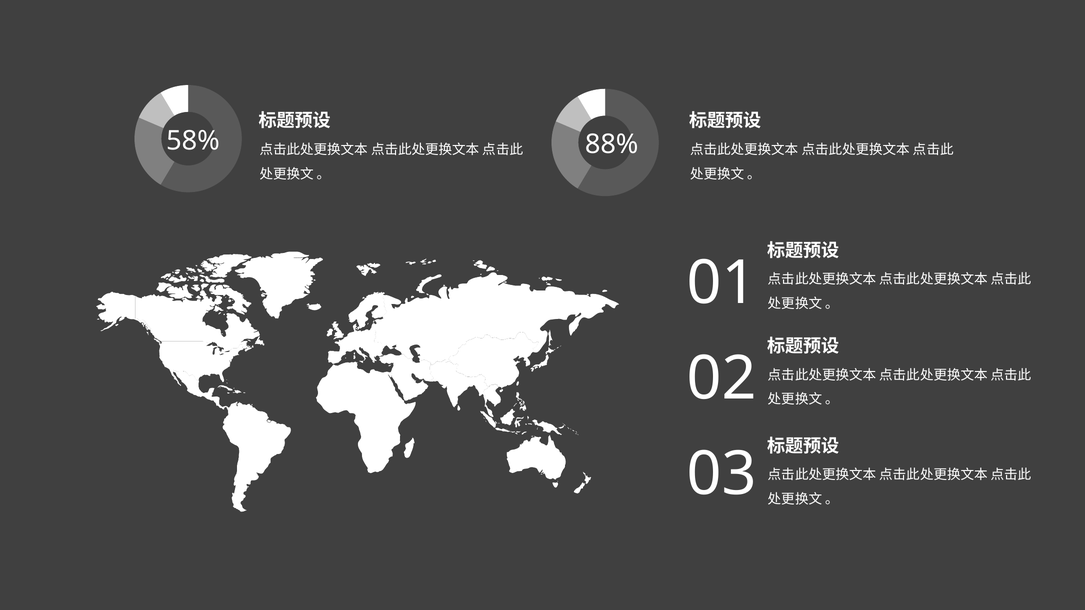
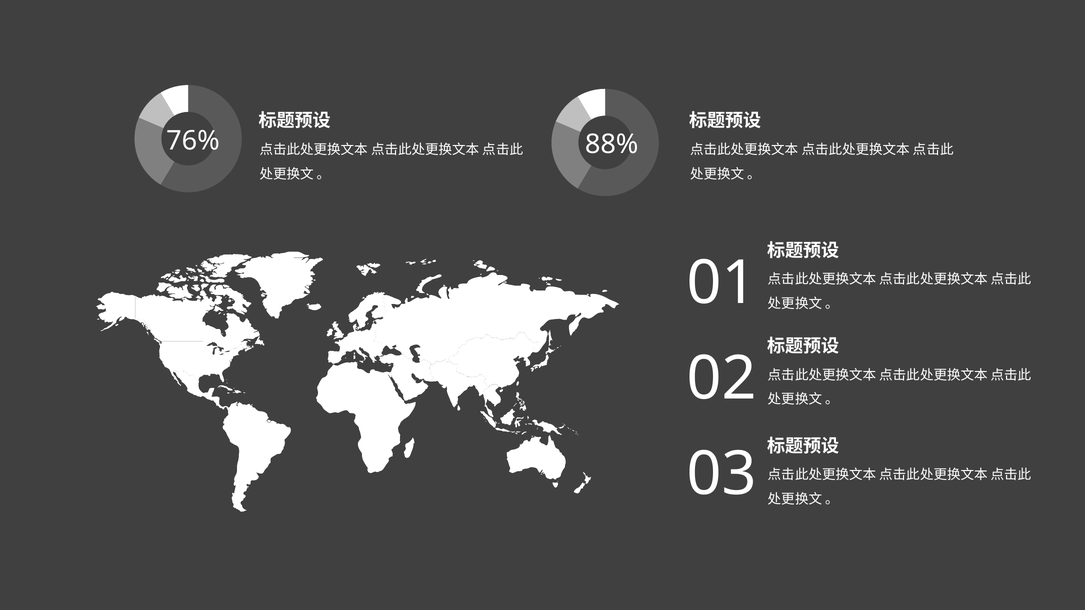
58%: 58% -> 76% (193, 141)
